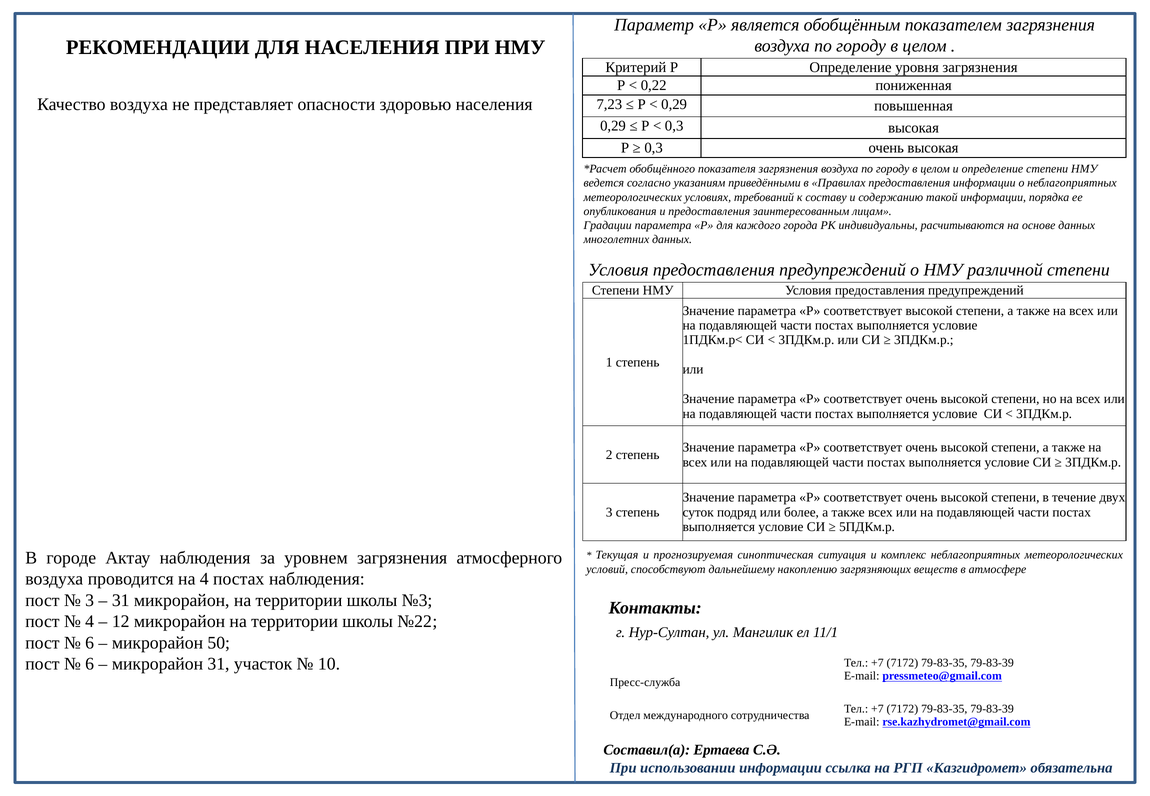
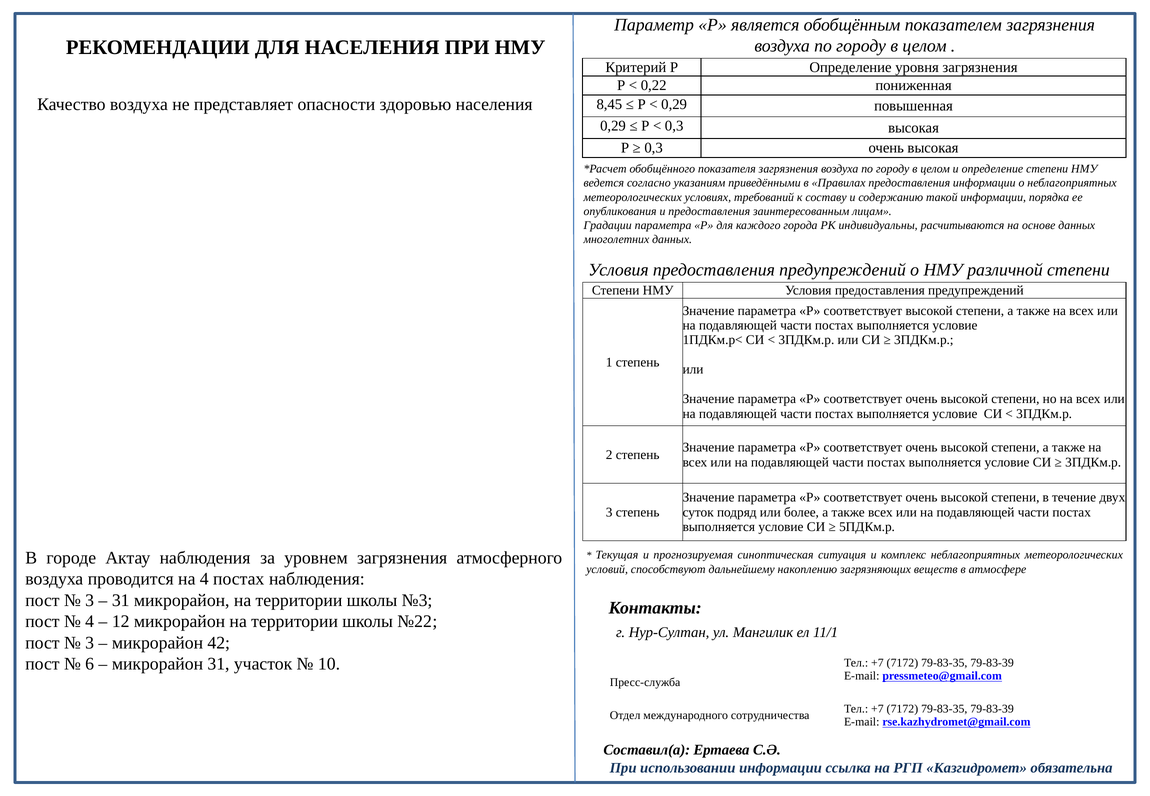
7,23: 7,23 -> 8,45 (609, 104)
6: 6 -> 3 (90, 643)
50: 50 -> 42 (219, 643)
